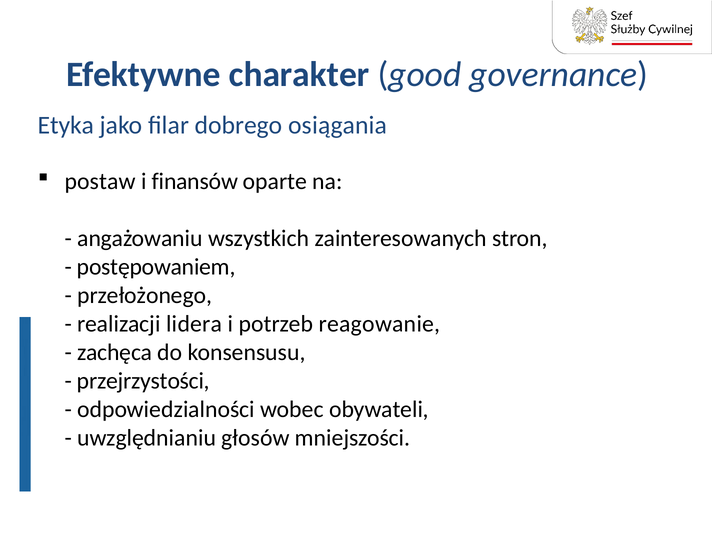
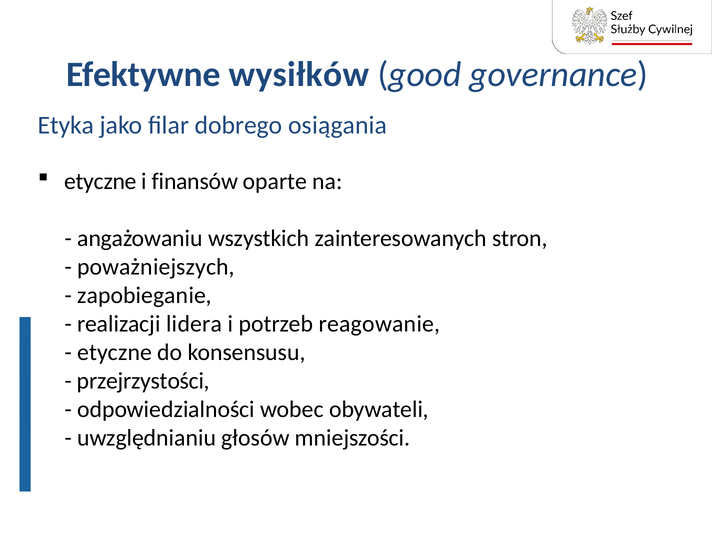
charakter: charakter -> wysiłków (299, 75)
postaw: postaw -> etyczne (100, 182)
postępowaniem: postępowaniem -> poważniejszych (156, 267)
przełożonego: przełożonego -> zapobieganie (144, 295)
zachęca: zachęca -> etyczne (115, 352)
